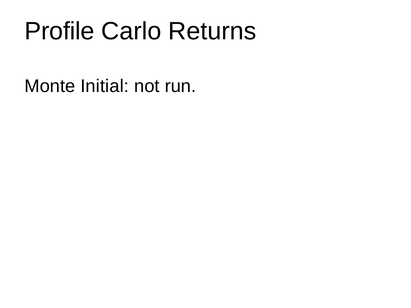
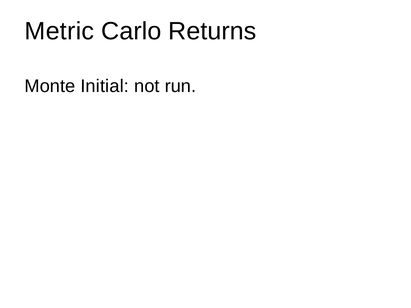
Profile: Profile -> Metric (59, 31)
